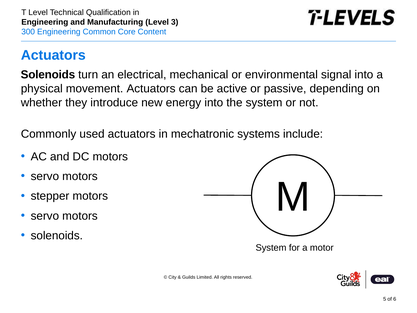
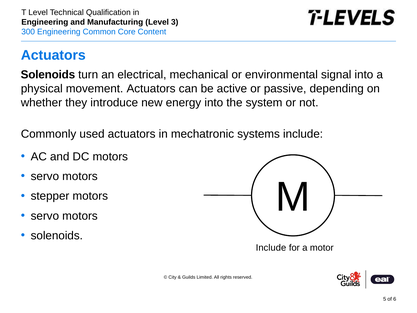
System: System -> Include (271, 248)
